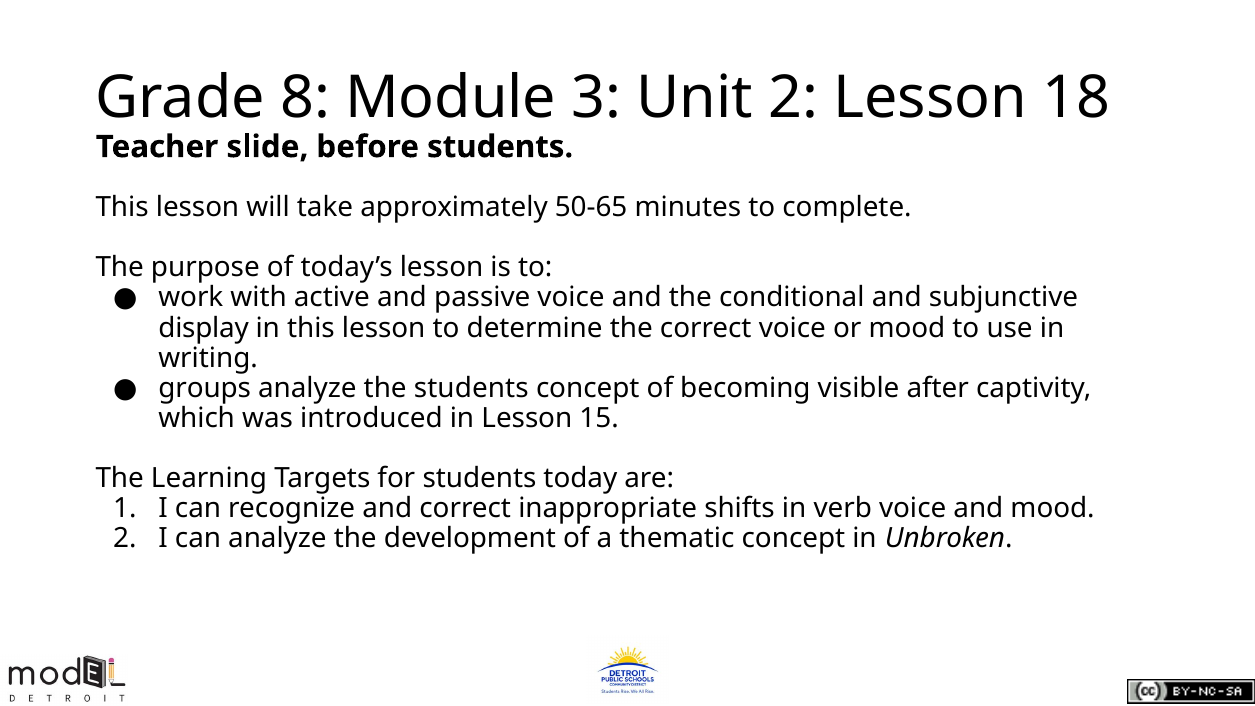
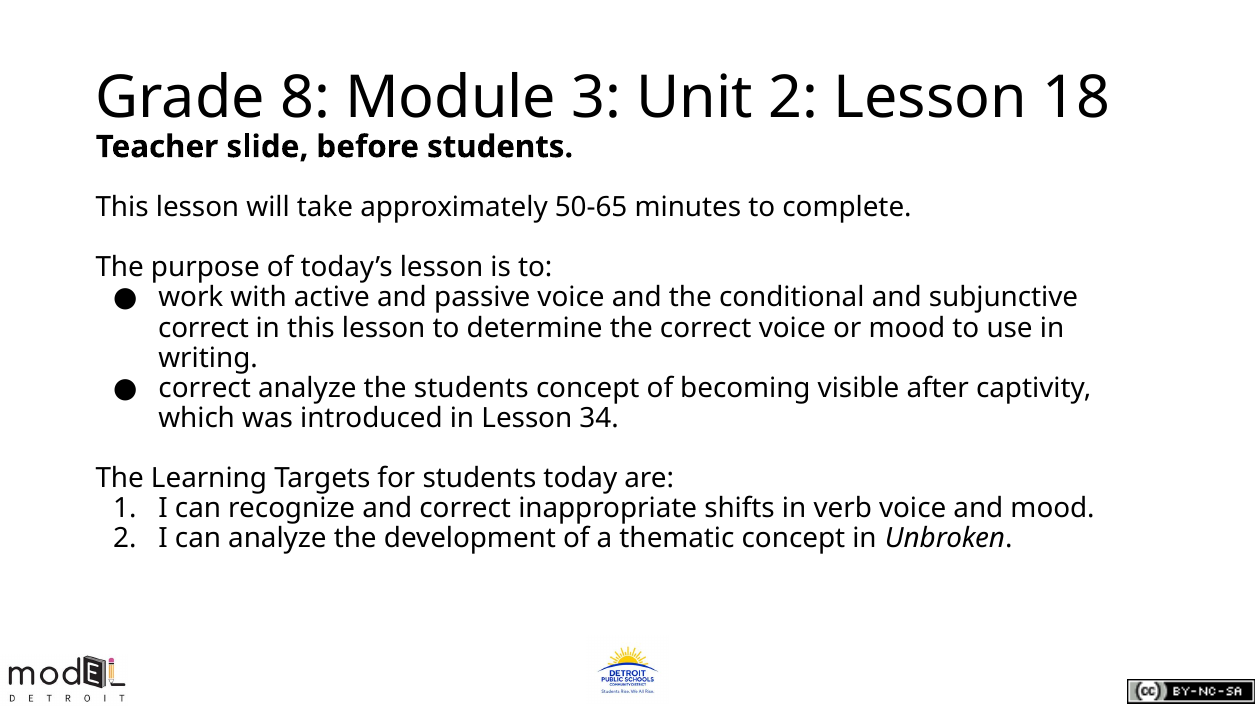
display: display -> correct (204, 328)
groups: groups -> correct (205, 388)
15: 15 -> 34 (599, 418)
